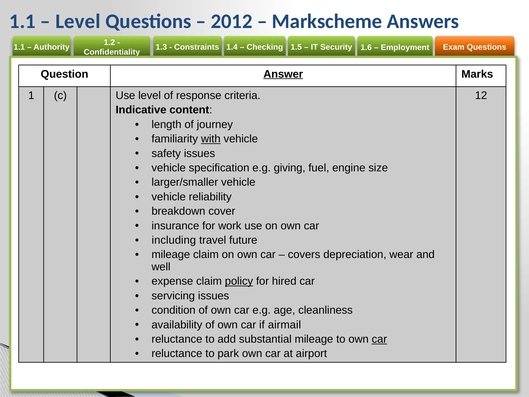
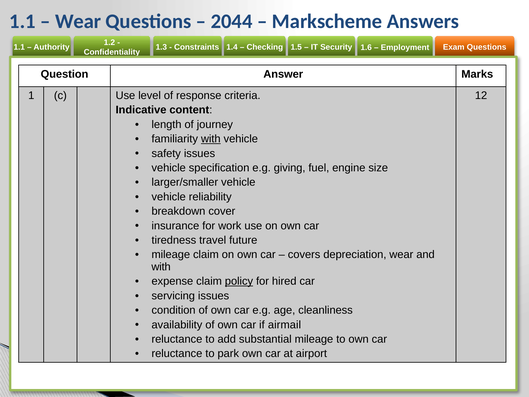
Level: Level -> Wear (78, 21)
2012: 2012 -> 2044 (232, 21)
Answer underline: present -> none (283, 74)
including: including -> tiredness (174, 240)
well: well -> with (161, 267)
car underline: present -> none (379, 339)
